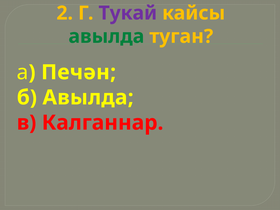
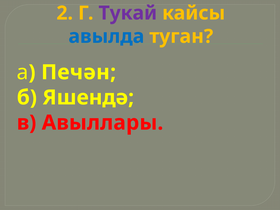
авылда colour: green -> blue (106, 36)
б Авылда: Авылда -> Яшендә (88, 98)
Калганнар: Калганнар -> Авыллары (103, 123)
